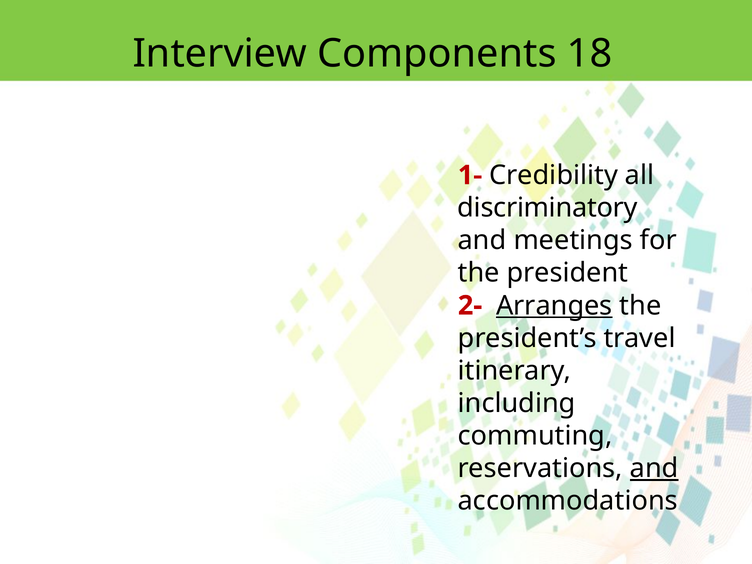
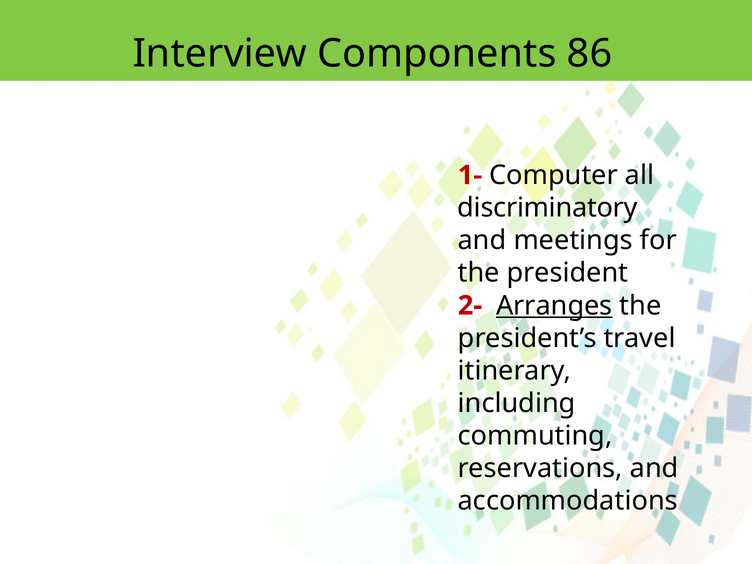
18: 18 -> 86 (590, 54)
Credibility: Credibility -> Computer (553, 175)
and underline: present -> none (654, 468)
